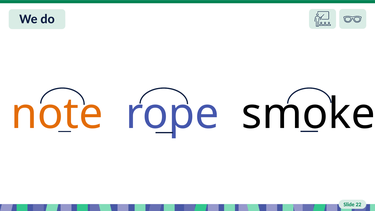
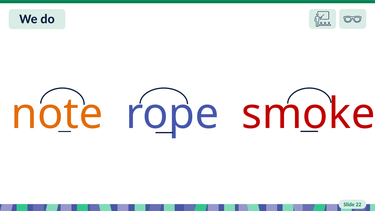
smoke colour: black -> red (308, 114)
